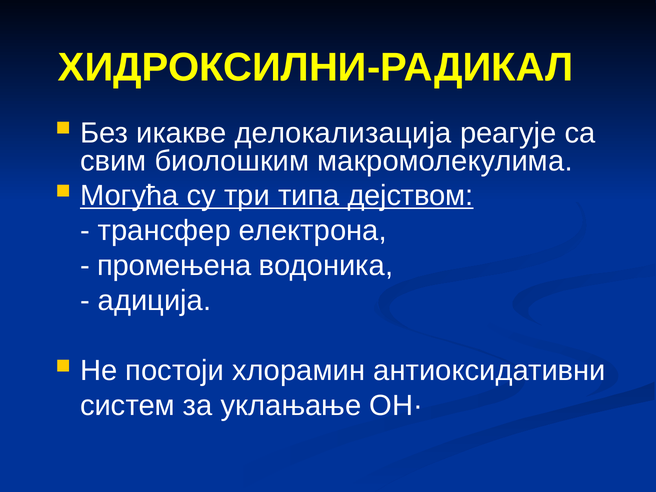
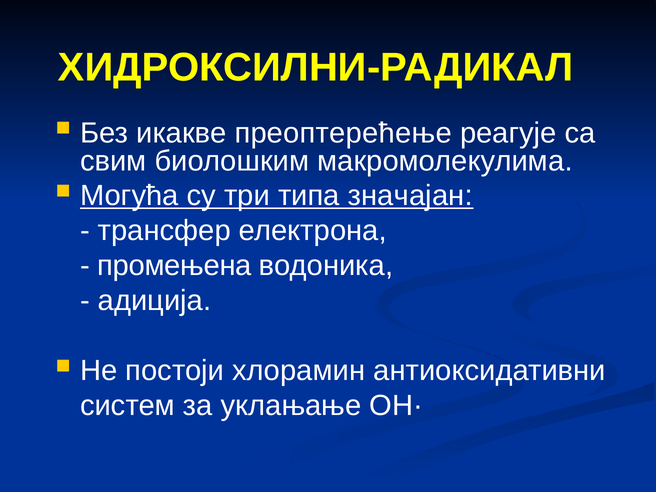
делокализација: делокализација -> преоптерећење (343, 133)
дејством: дејством -> значајан (410, 196)
